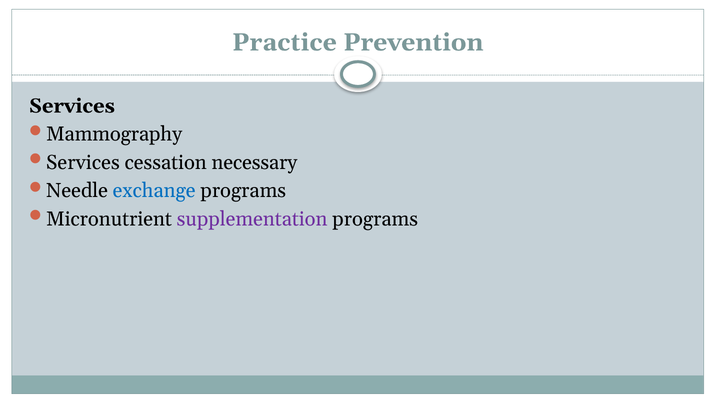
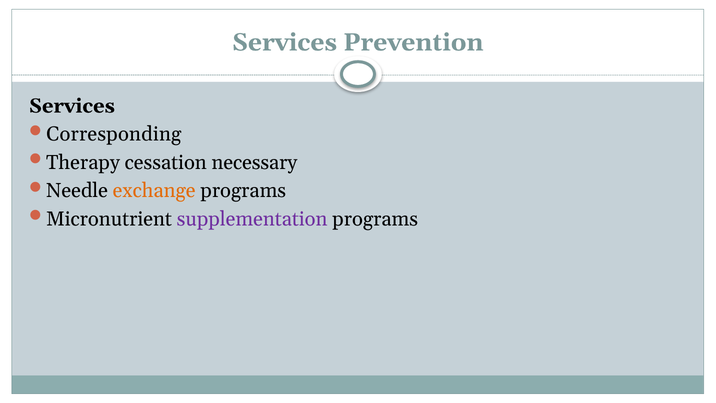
Practice: Practice -> Services (285, 42)
Mammography: Mammography -> Corresponding (114, 134)
Services: Services -> Therapy (83, 162)
exchange colour: blue -> orange (154, 190)
